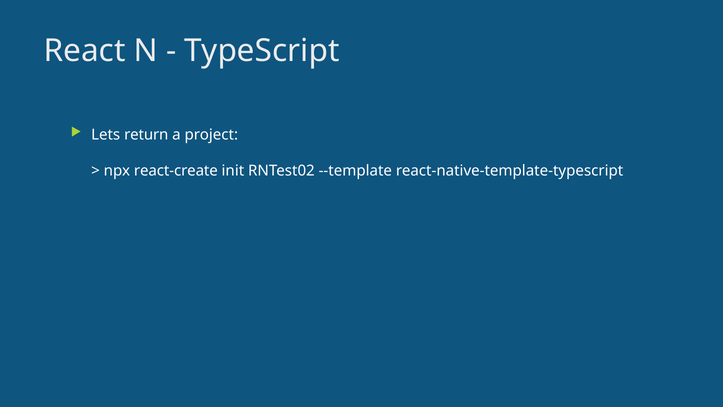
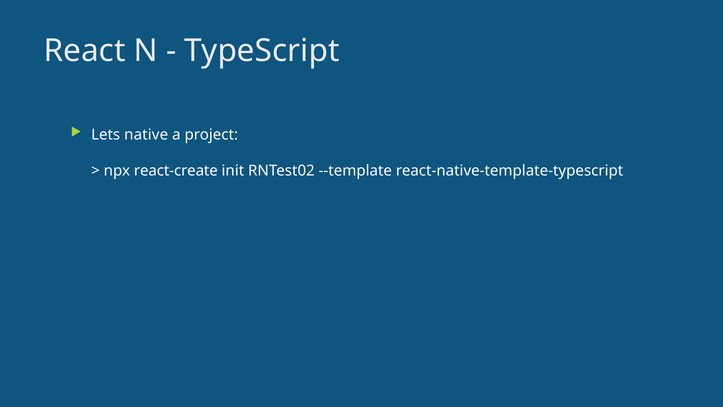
return: return -> native (146, 135)
